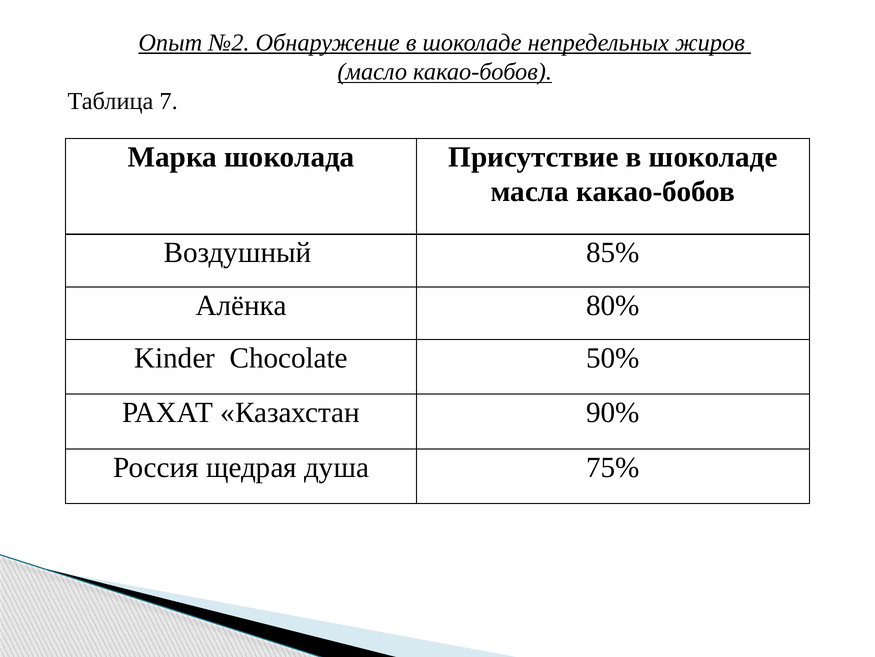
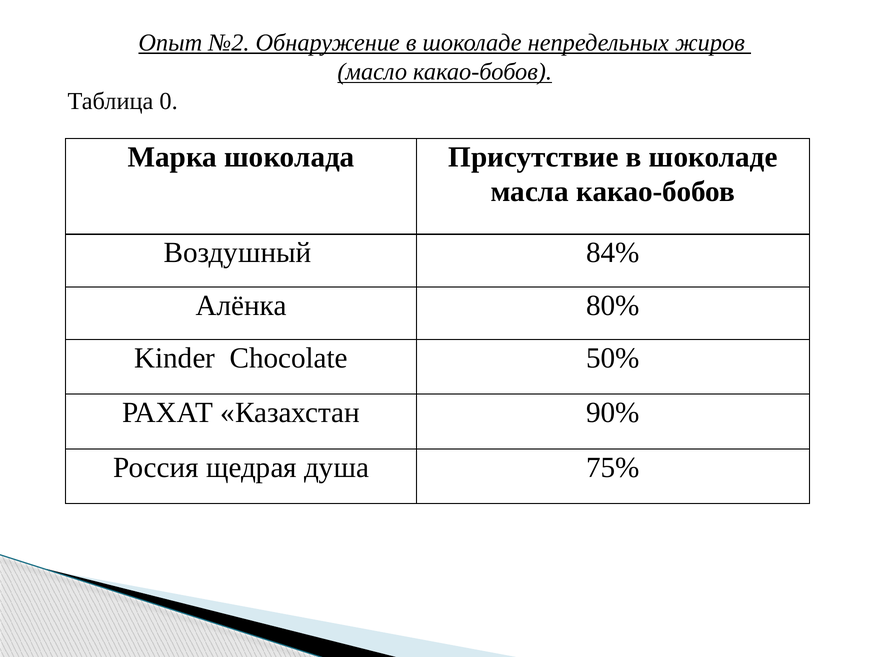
7: 7 -> 0 (169, 101)
85%: 85% -> 84% (613, 253)
